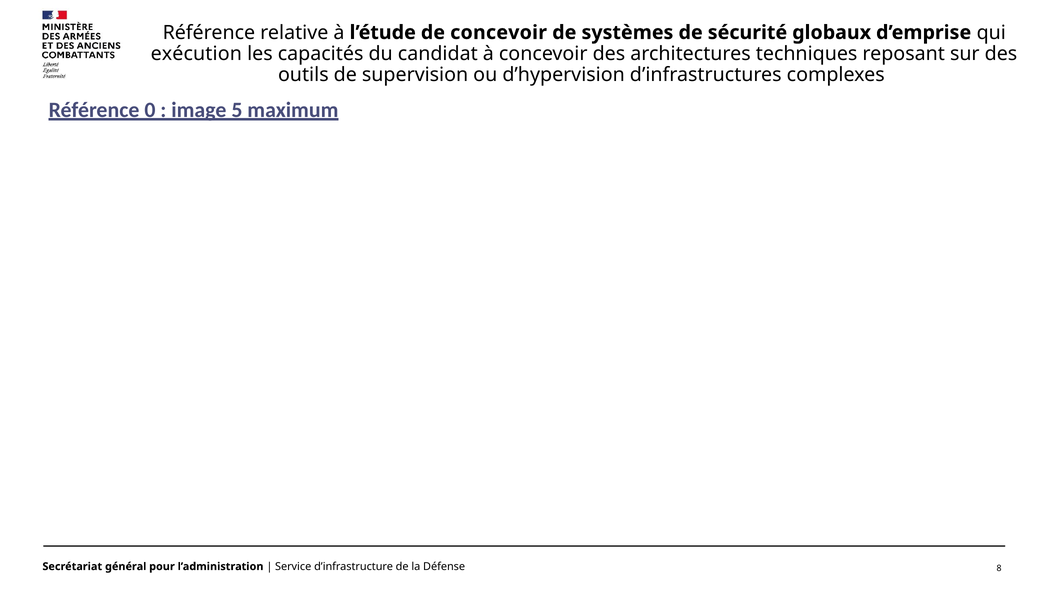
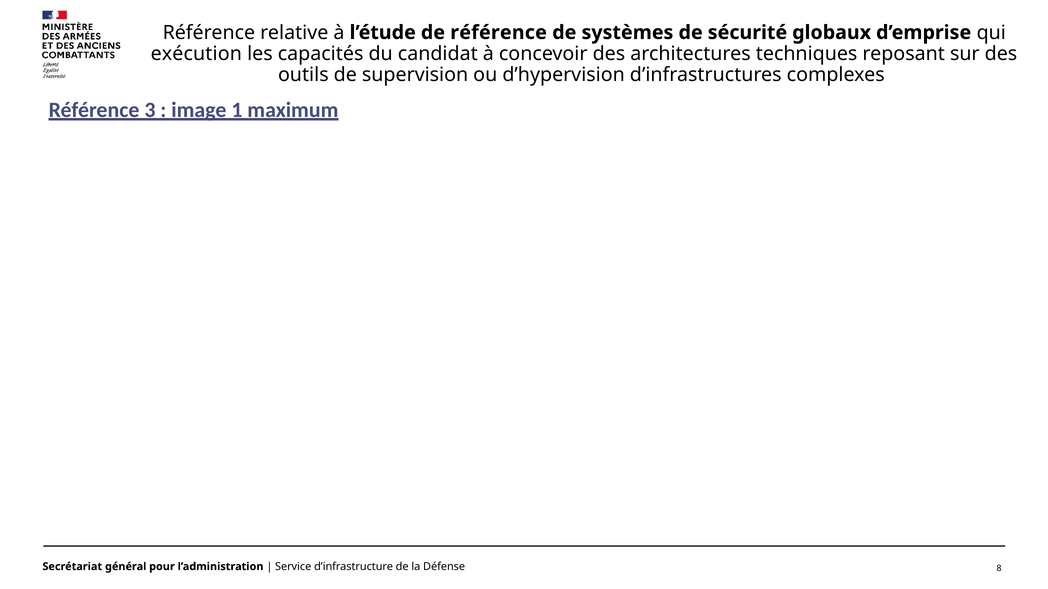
de concevoir: concevoir -> référence (499, 33)
0: 0 -> 3 (150, 110)
5: 5 -> 1 (237, 110)
